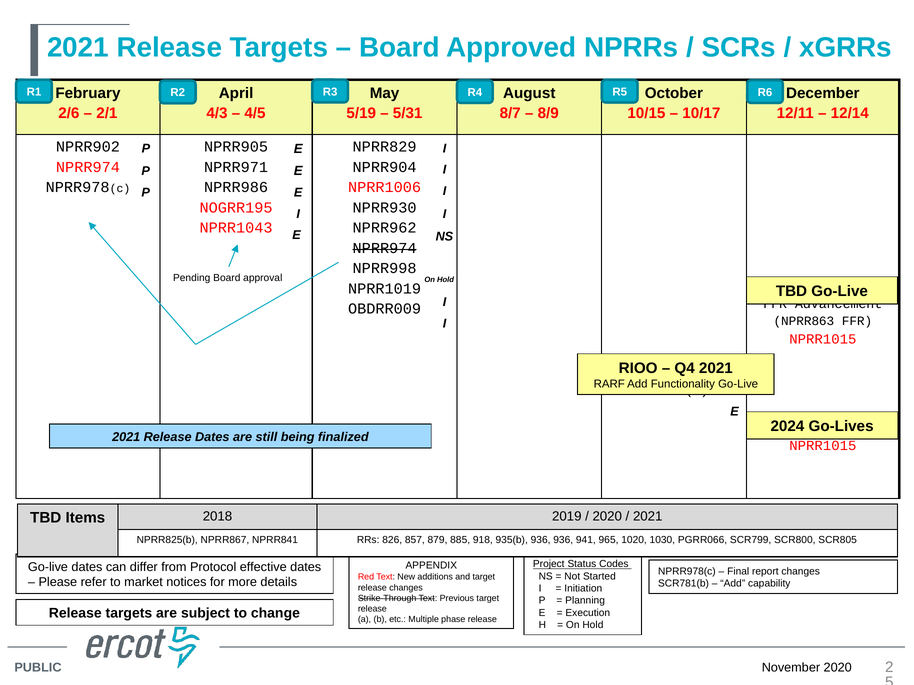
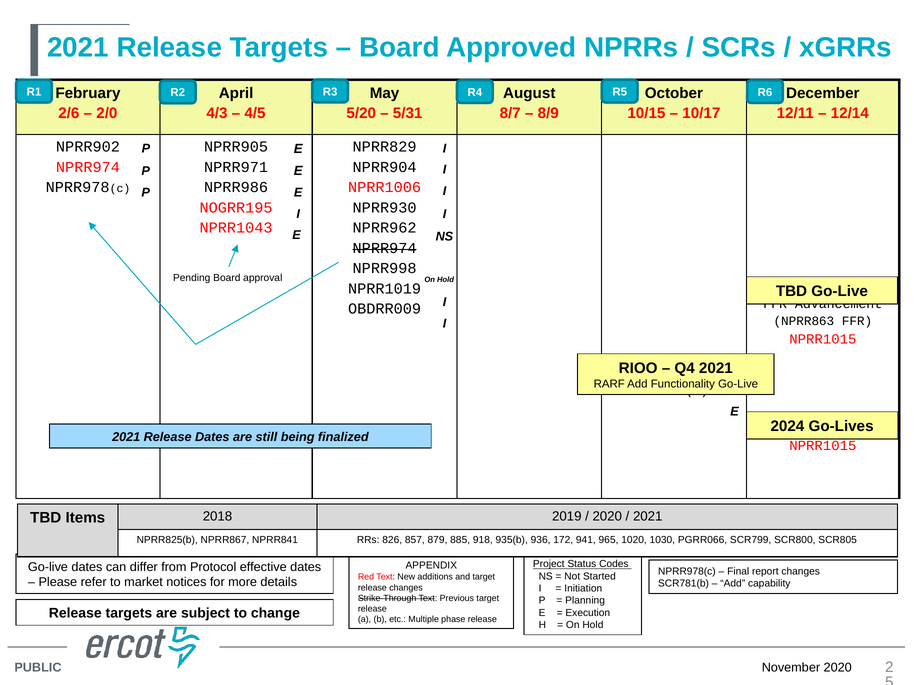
2/1: 2/1 -> 2/0 (107, 113)
5/19: 5/19 -> 5/20 (361, 113)
936 936: 936 -> 172 (563, 540)
